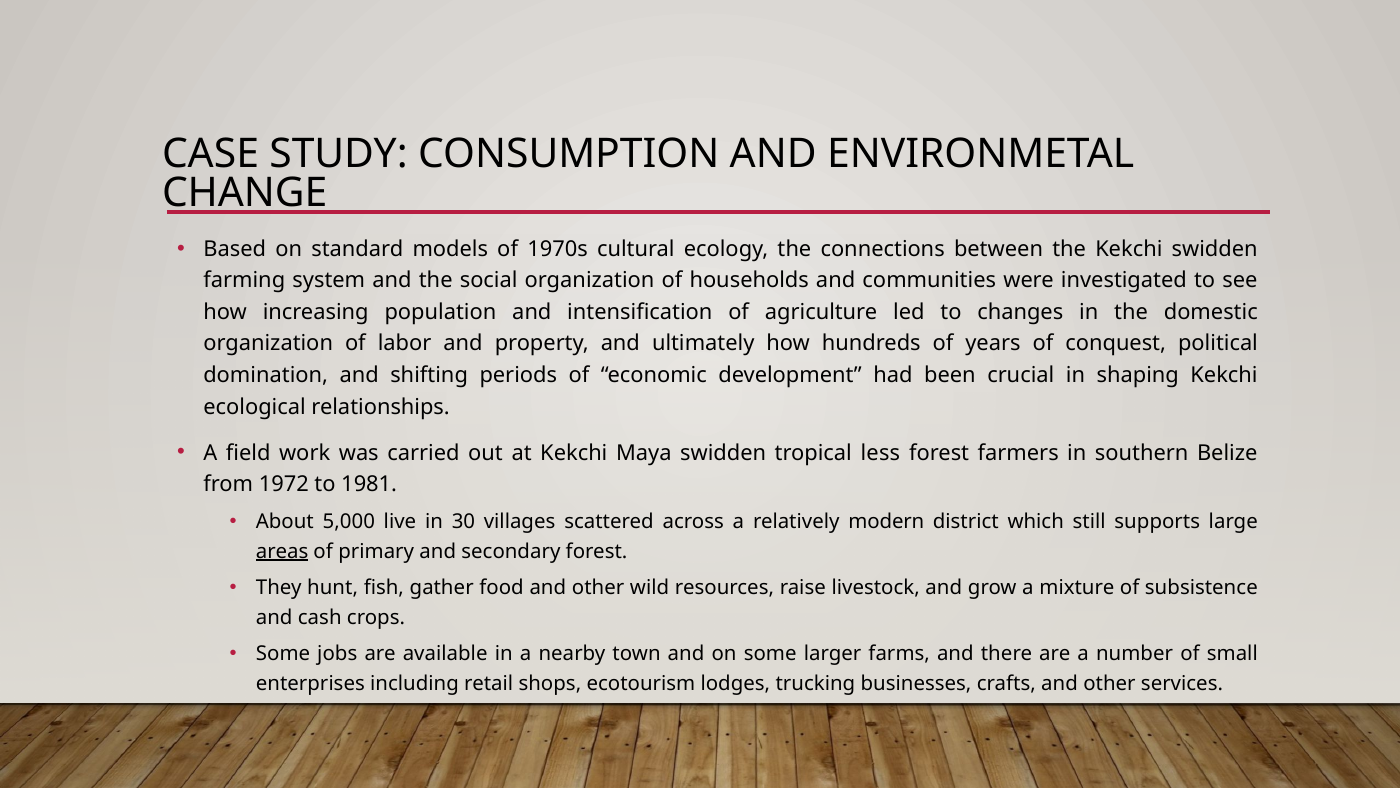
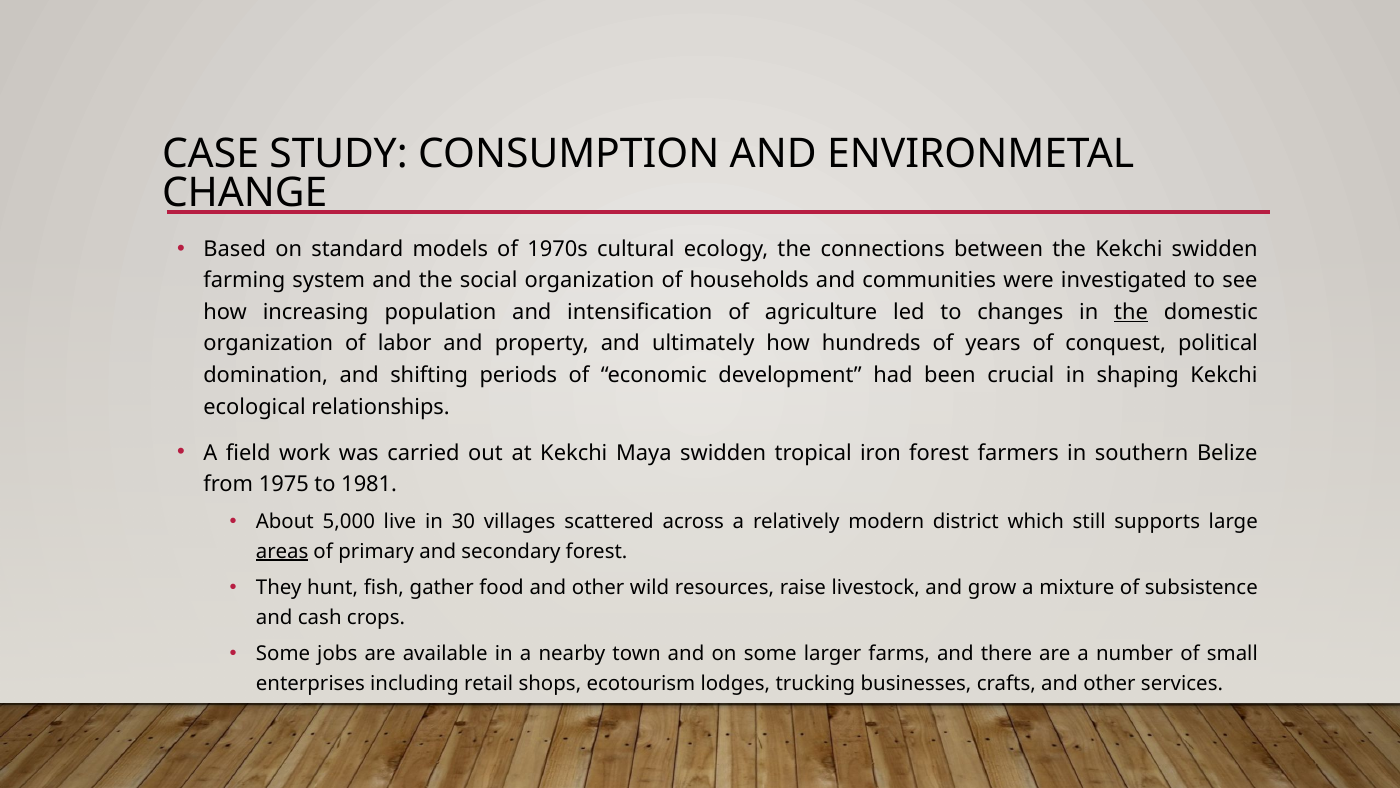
the underline: none -> present (1131, 312)
less: less -> iron (881, 453)
1972: 1972 -> 1975 (284, 484)
